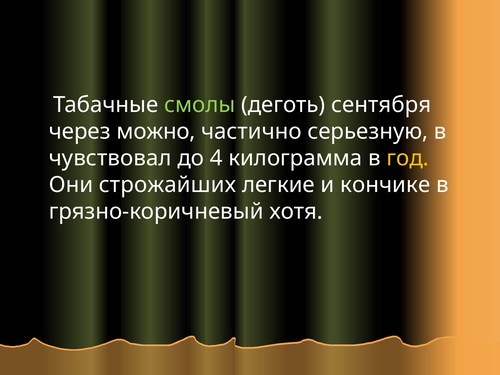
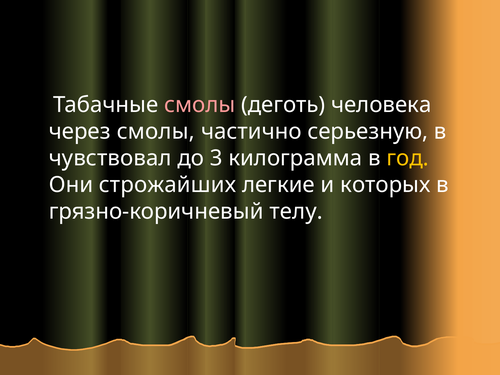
смолы colour: light green -> pink (200, 105)
сентября: сентября -> человека (381, 105)
через можно: можно -> смолы (156, 132)
4: 4 -> 3 (216, 158)
кончике: кончике -> которых (385, 185)
хотя: хотя -> телу (296, 212)
